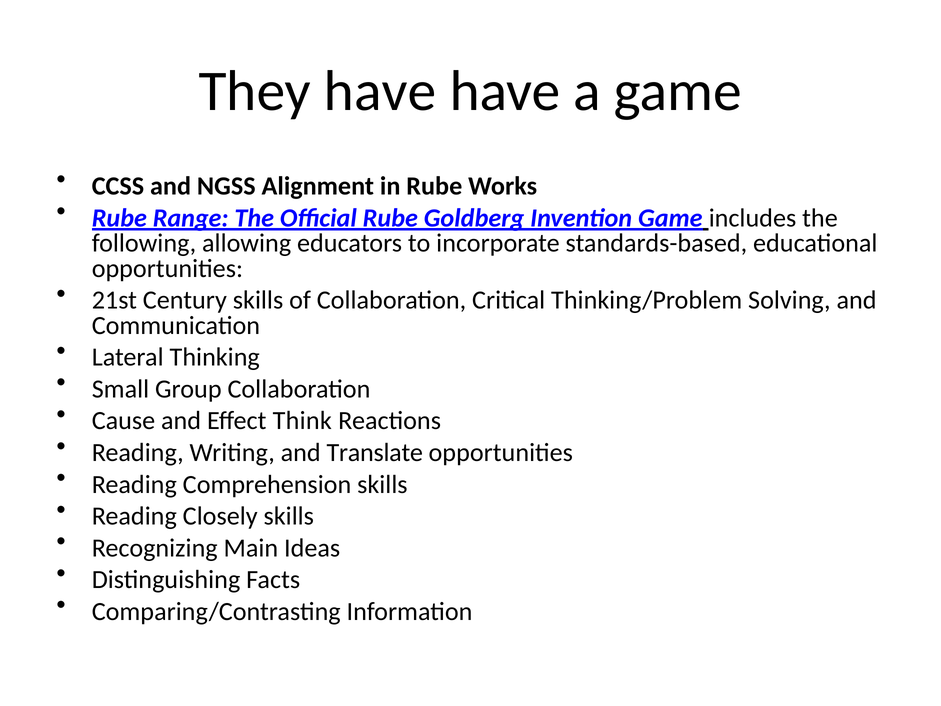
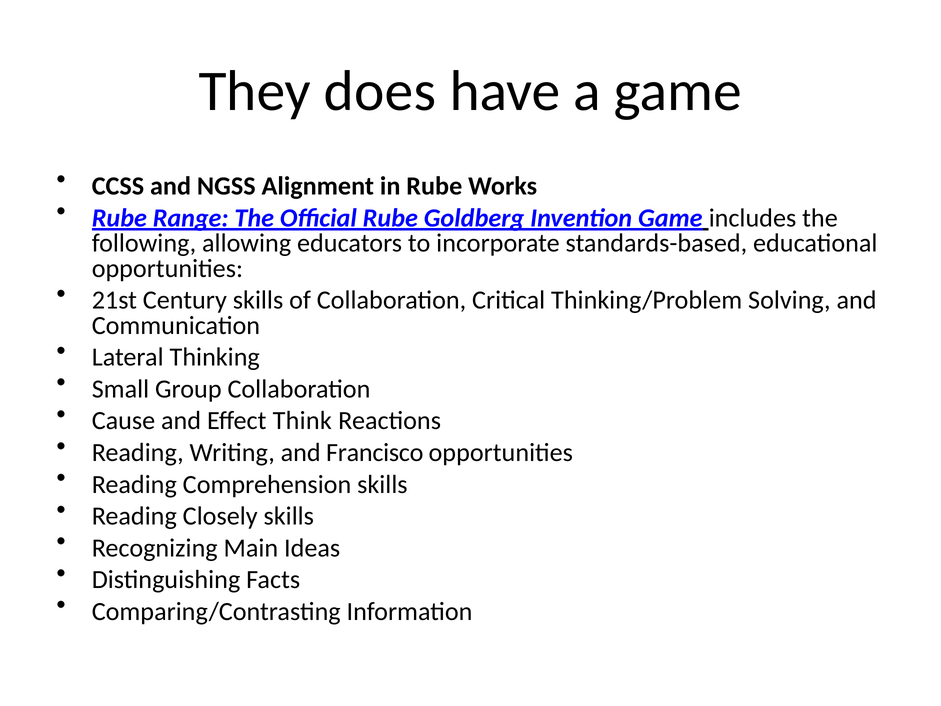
They have: have -> does (380, 91)
Translate: Translate -> Francisco (375, 452)
